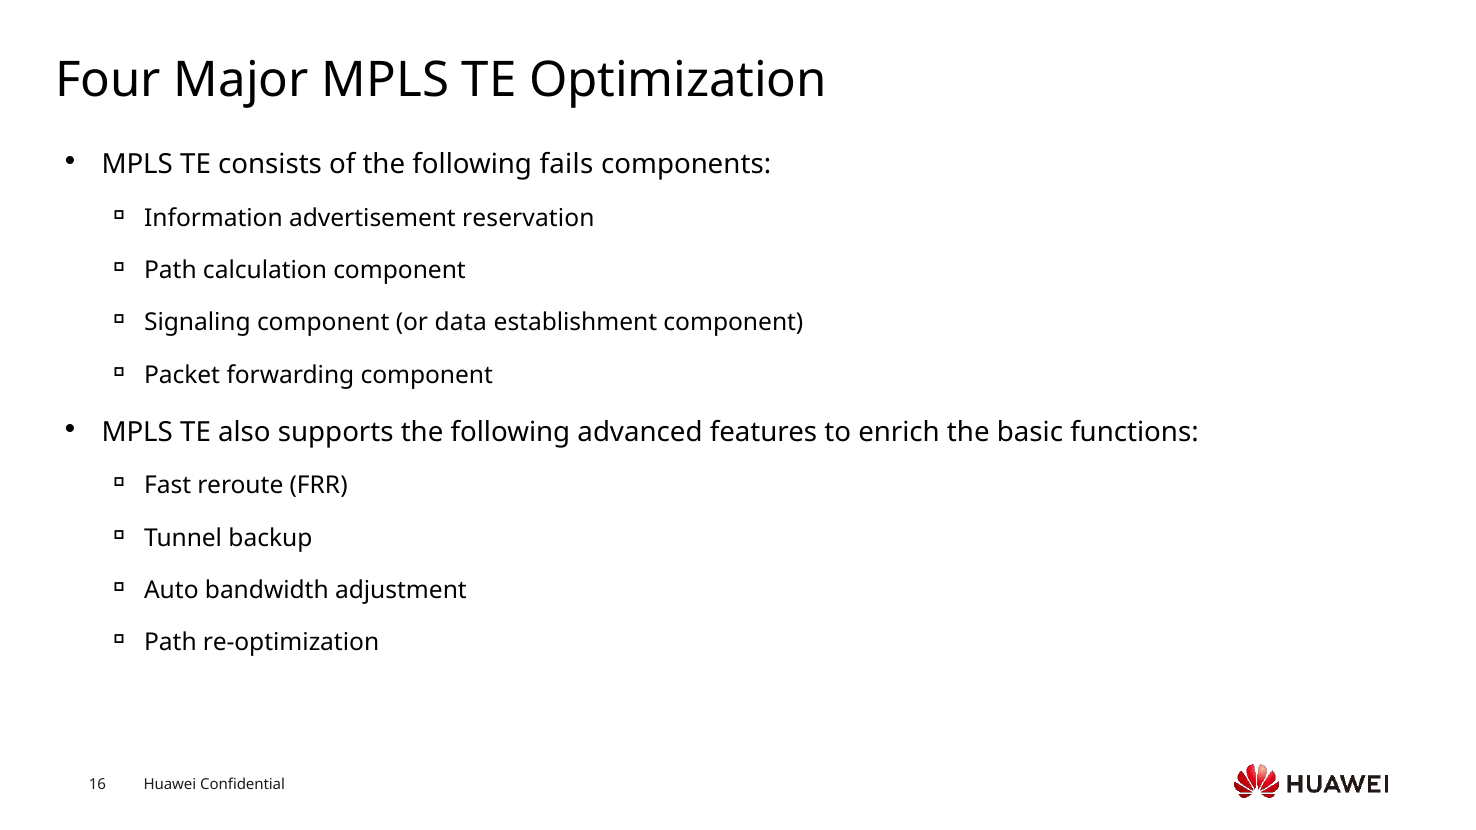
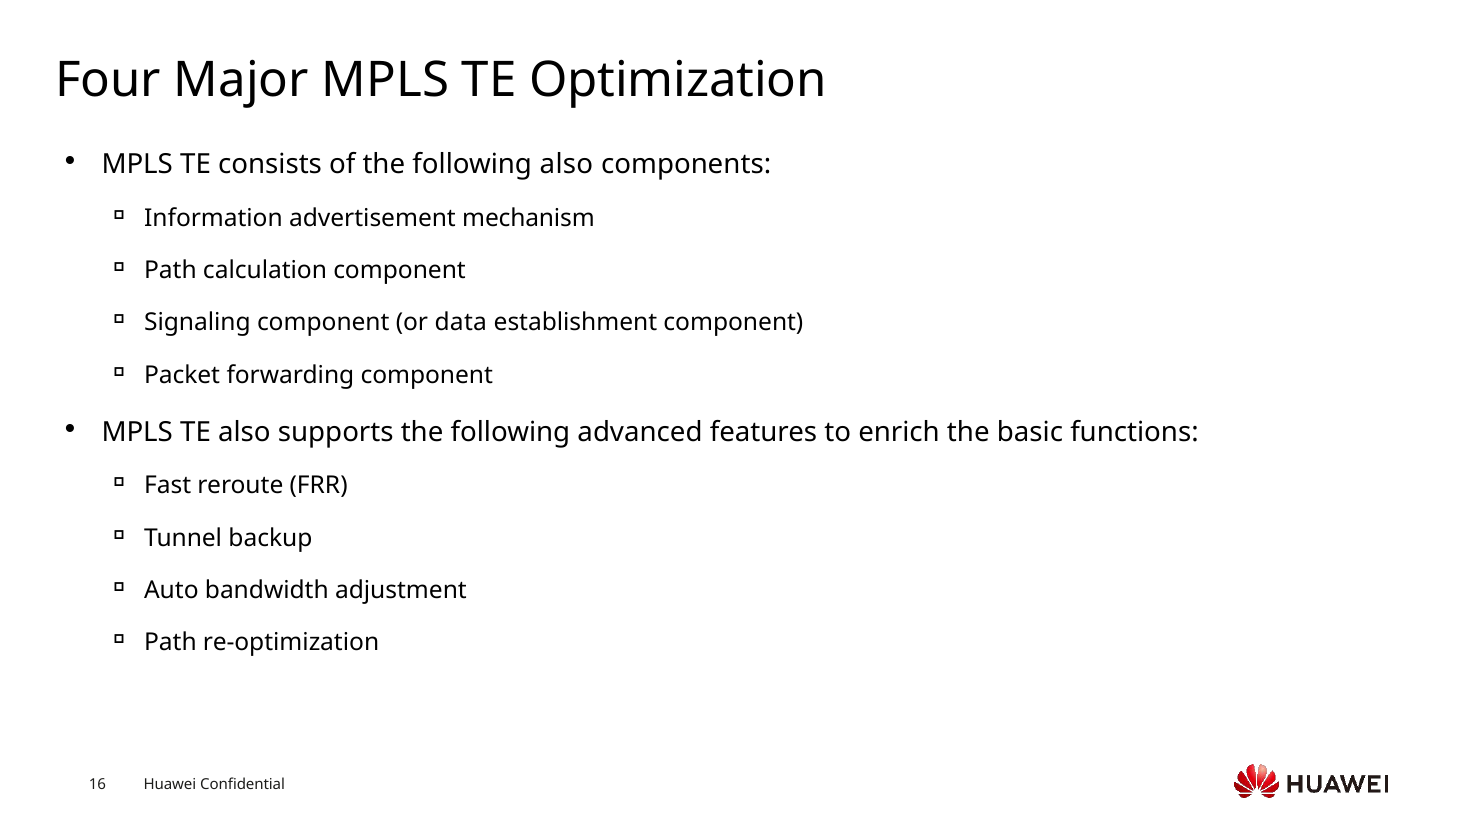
following fails: fails -> also (566, 164)
reservation: reservation -> mechanism (528, 218)
